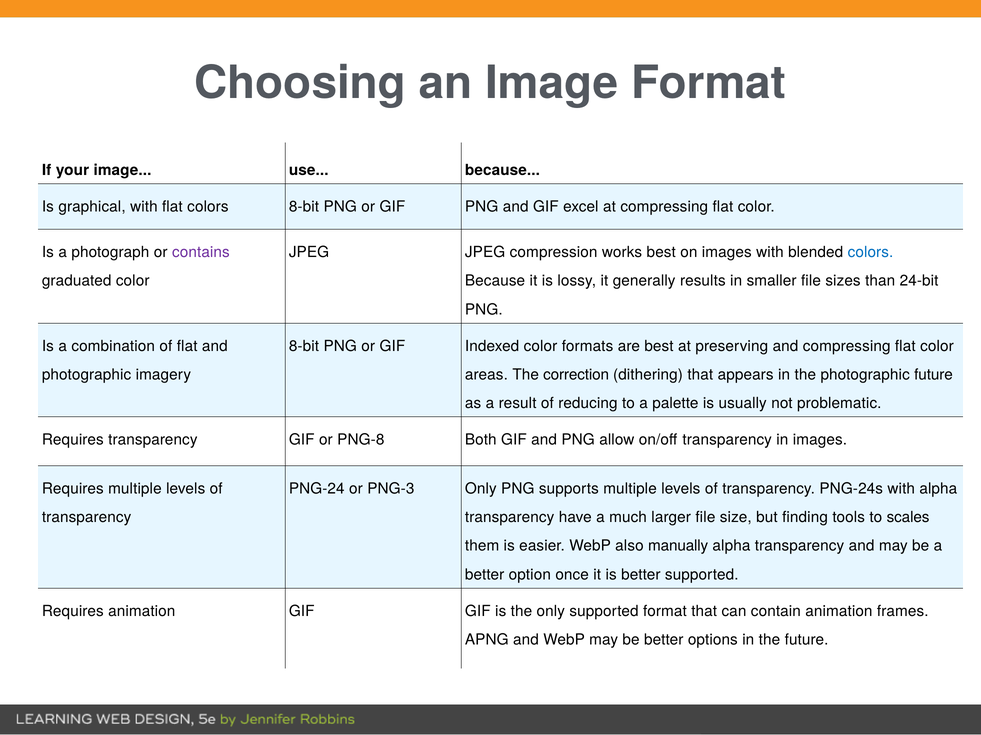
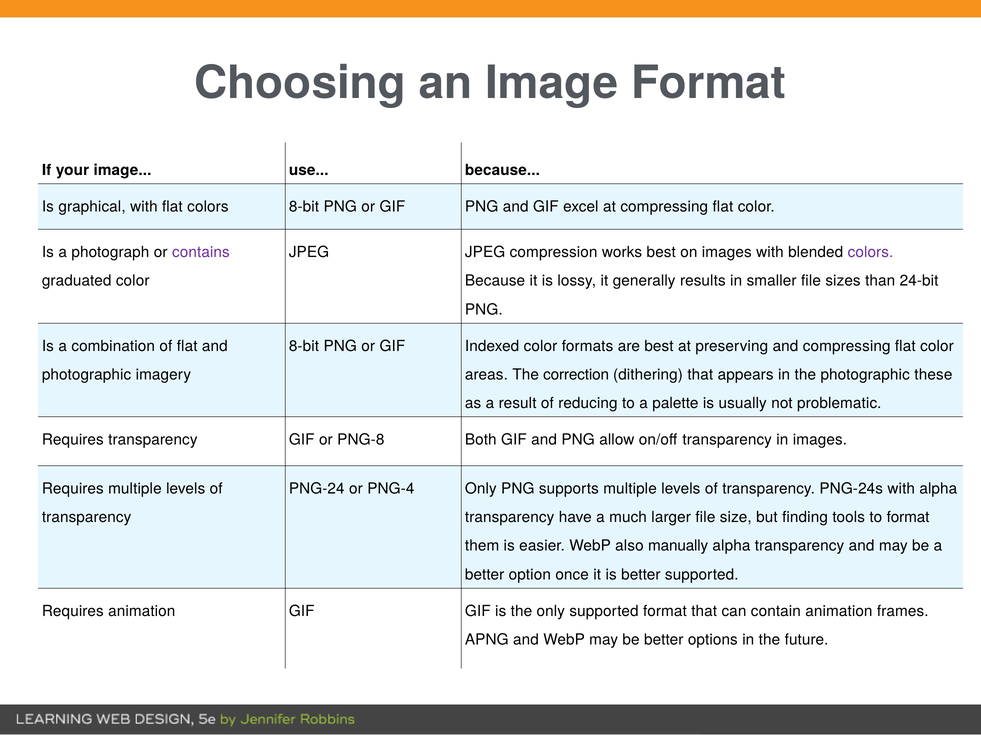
colors colour: blue -> purple (870, 252)
photographic future: future -> these (933, 375)
PNG-3: PNG-3 -> PNG-4 (391, 489)
to scales: scales -> format (908, 518)
